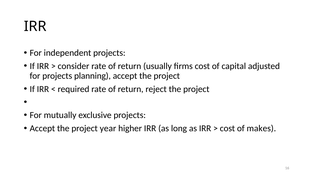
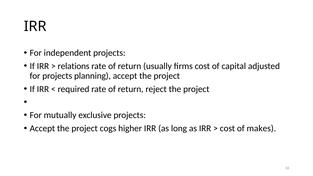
consider: consider -> relations (74, 66)
year: year -> cogs (108, 128)
